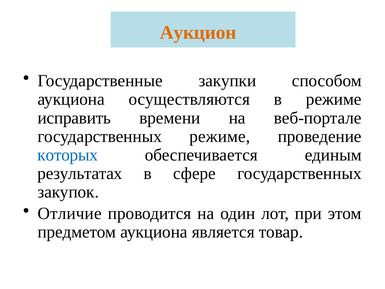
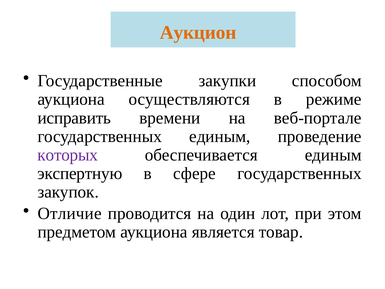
государственных режиме: режиме -> единым (220, 136)
которых colour: blue -> purple (68, 155)
результатах: результатах -> экспертную (80, 173)
